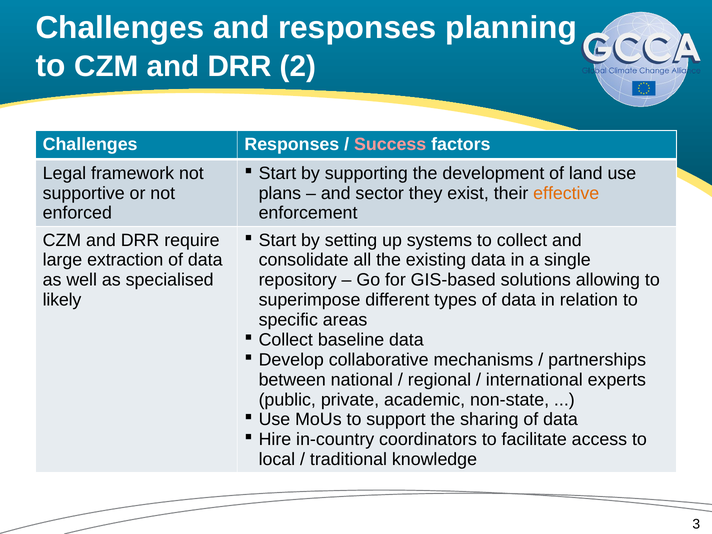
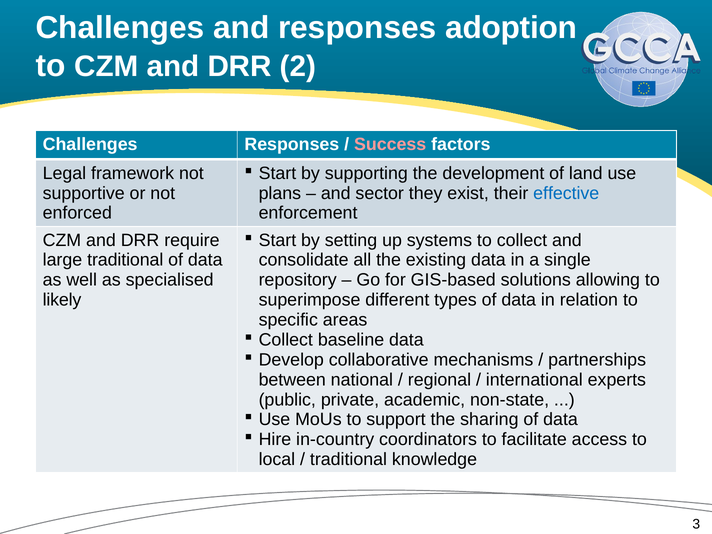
planning: planning -> adoption (511, 28)
effective colour: orange -> blue (566, 193)
large extraction: extraction -> traditional (125, 260)
